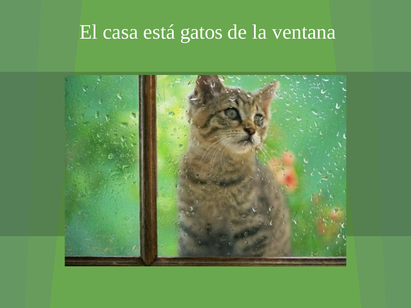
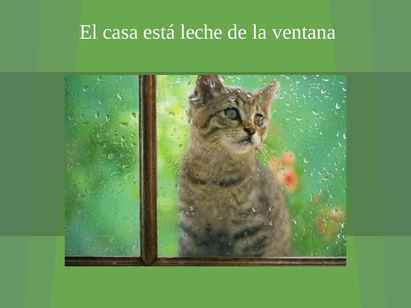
gatos: gatos -> leche (202, 32)
